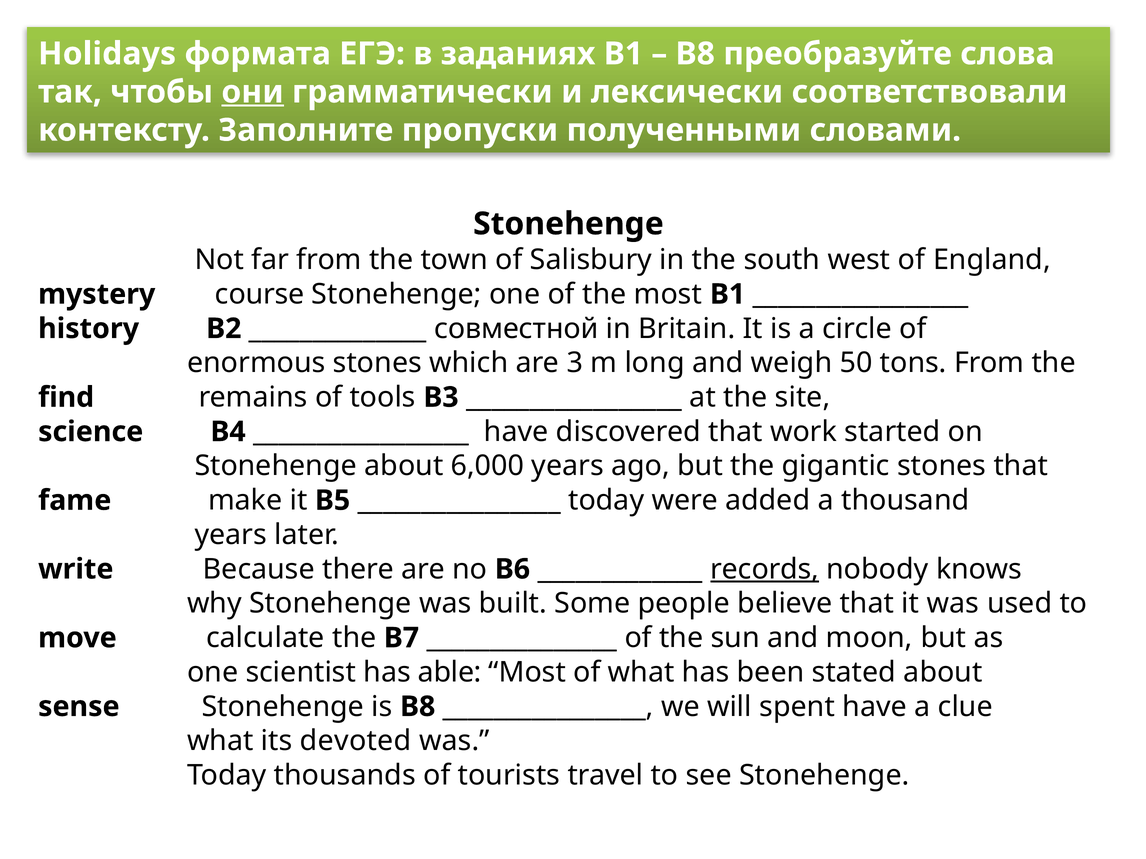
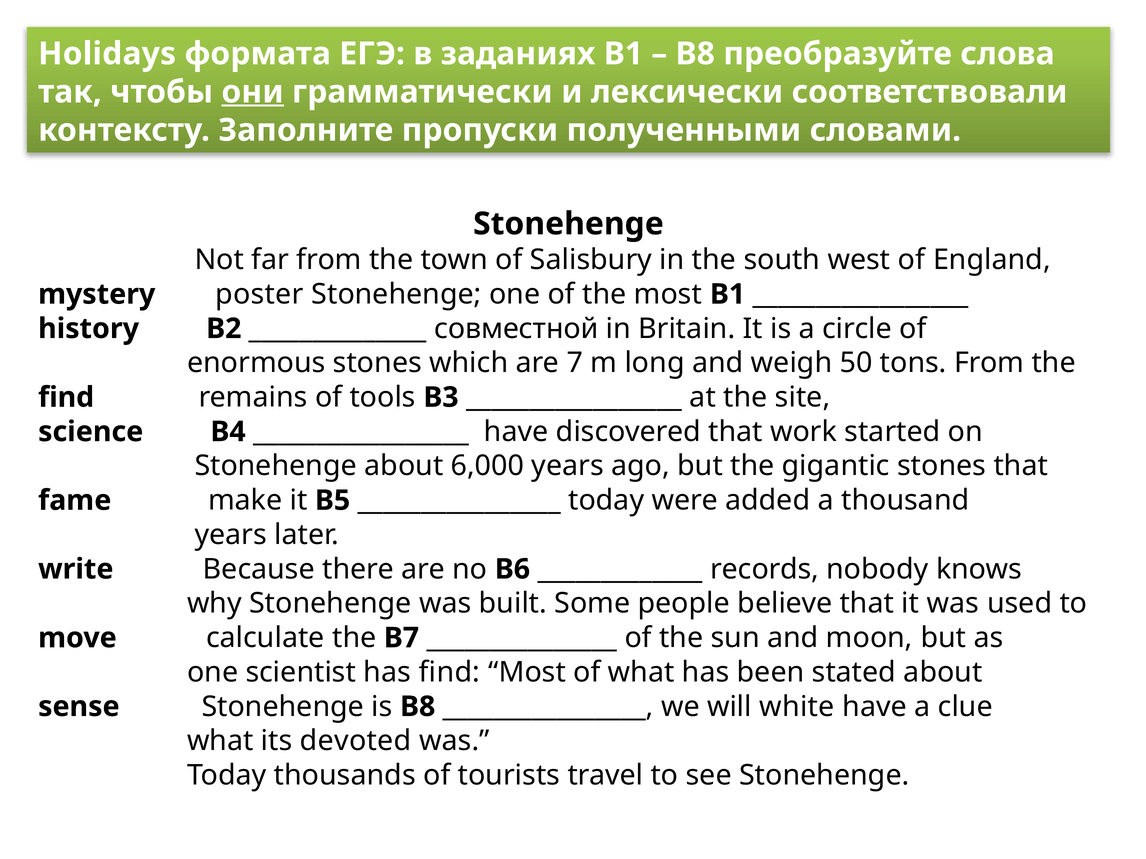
course: course -> poster (259, 294)
3: 3 -> 7 (575, 363)
records underline: present -> none (765, 569)
has able: able -> find (449, 673)
spent: spent -> white (797, 707)
